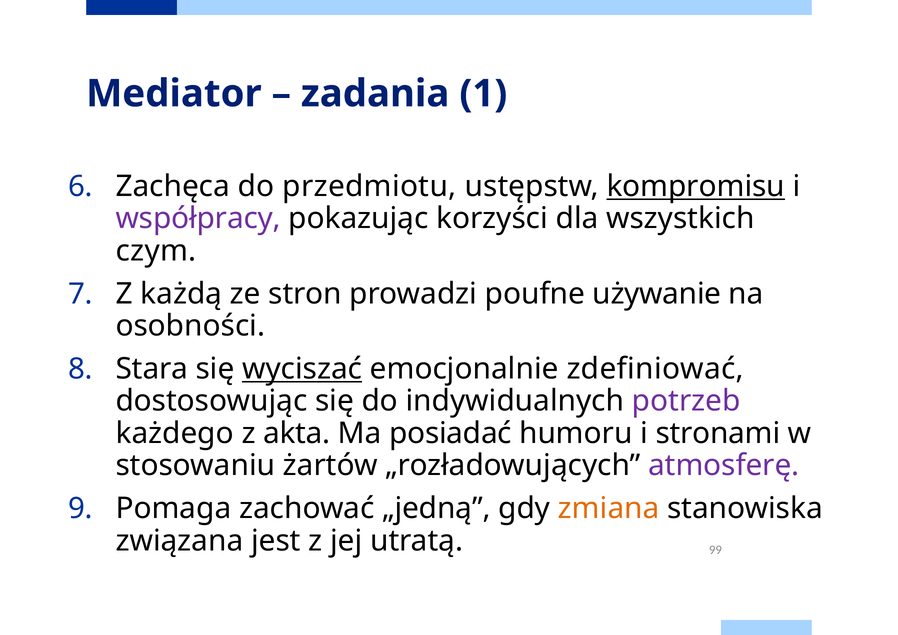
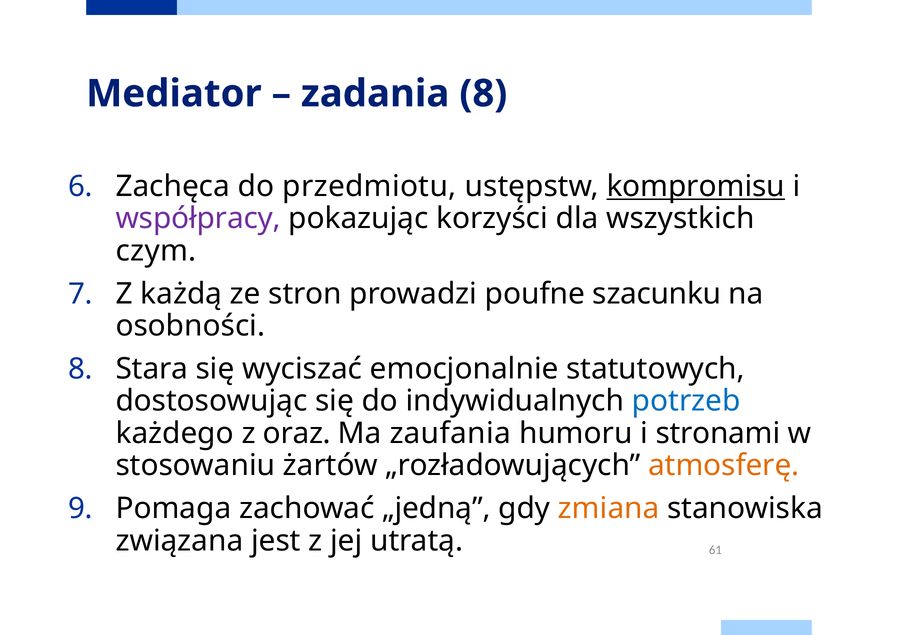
zadania 1: 1 -> 8 (483, 94)
używanie: używanie -> szacunku (657, 294)
wyciszać underline: present -> none (302, 369)
zdefiniować: zdefiniować -> statutowych (655, 369)
potrzeb colour: purple -> blue (686, 401)
akta: akta -> oraz (297, 433)
posiadać: posiadać -> zaufania (450, 433)
atmosferę colour: purple -> orange (724, 466)
99: 99 -> 61 (715, 550)
